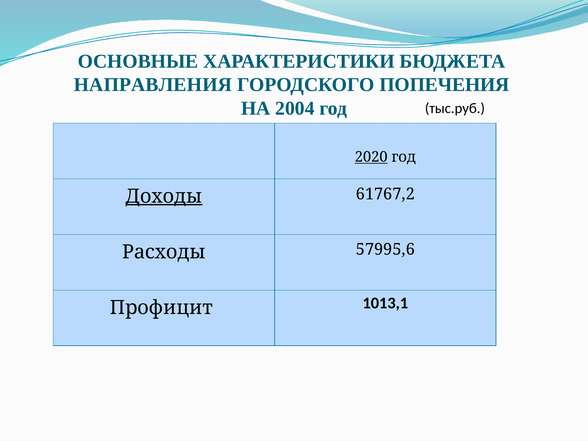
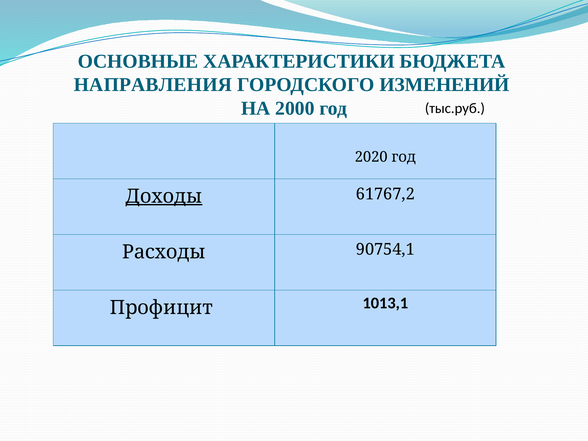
ПОПЕЧЕНИЯ: ПОПЕЧЕНИЯ -> ИЗМЕНЕНИЙ (444, 85)
2004: 2004 -> 2000 (295, 108)
2020 underline: present -> none (371, 157)
57995,6: 57995,6 -> 90754,1 (385, 250)
